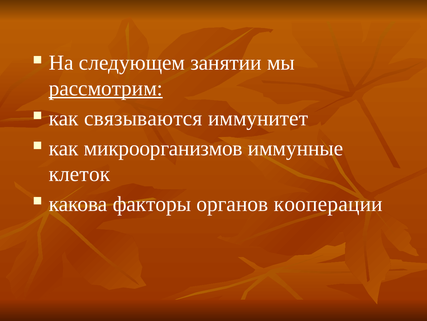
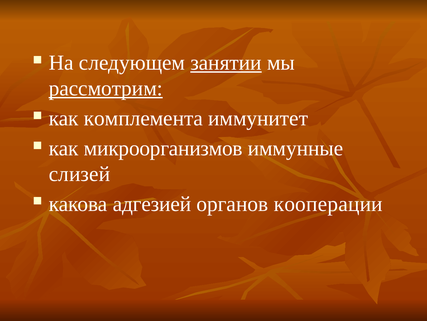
занятии underline: none -> present (226, 63)
связываются: связываются -> комплемента (143, 118)
клеток: клеток -> слизей (79, 174)
факторы: факторы -> адгезией (152, 204)
